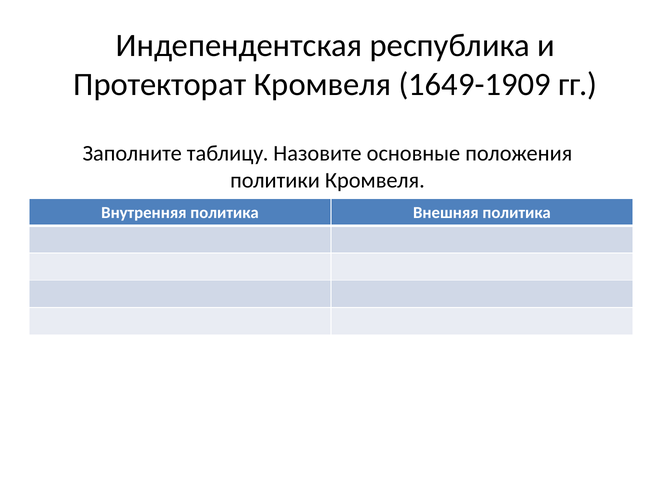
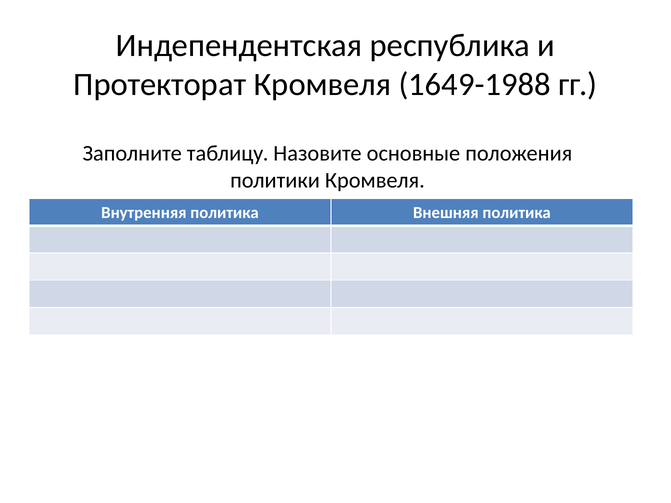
1649-1909: 1649-1909 -> 1649-1988 (475, 84)
